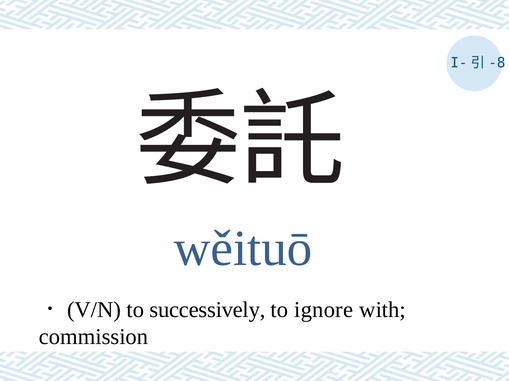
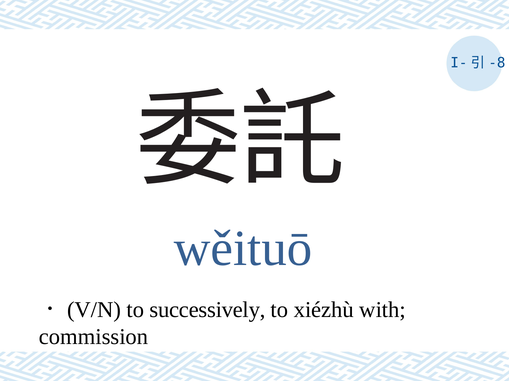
ignore: ignore -> xiézhù (324, 310)
